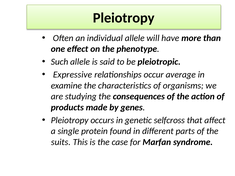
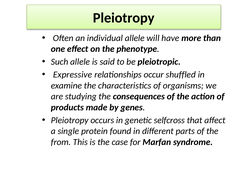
average: average -> shuffled (181, 75)
suits: suits -> from (61, 142)
